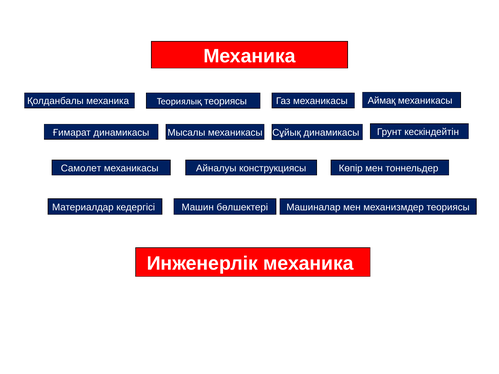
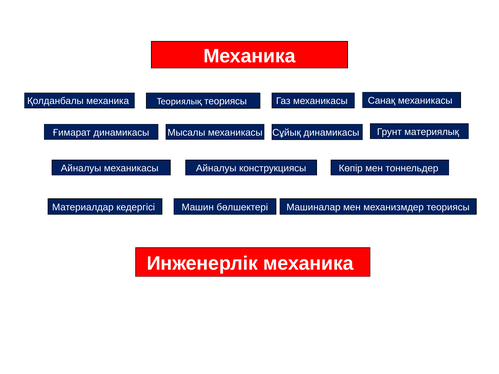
Аймақ: Аймақ -> Санақ (382, 101)
кескіндейтін: кескіндейтін -> материялық (432, 132)
Самолет: Самолет -> Айналуы (81, 168)
